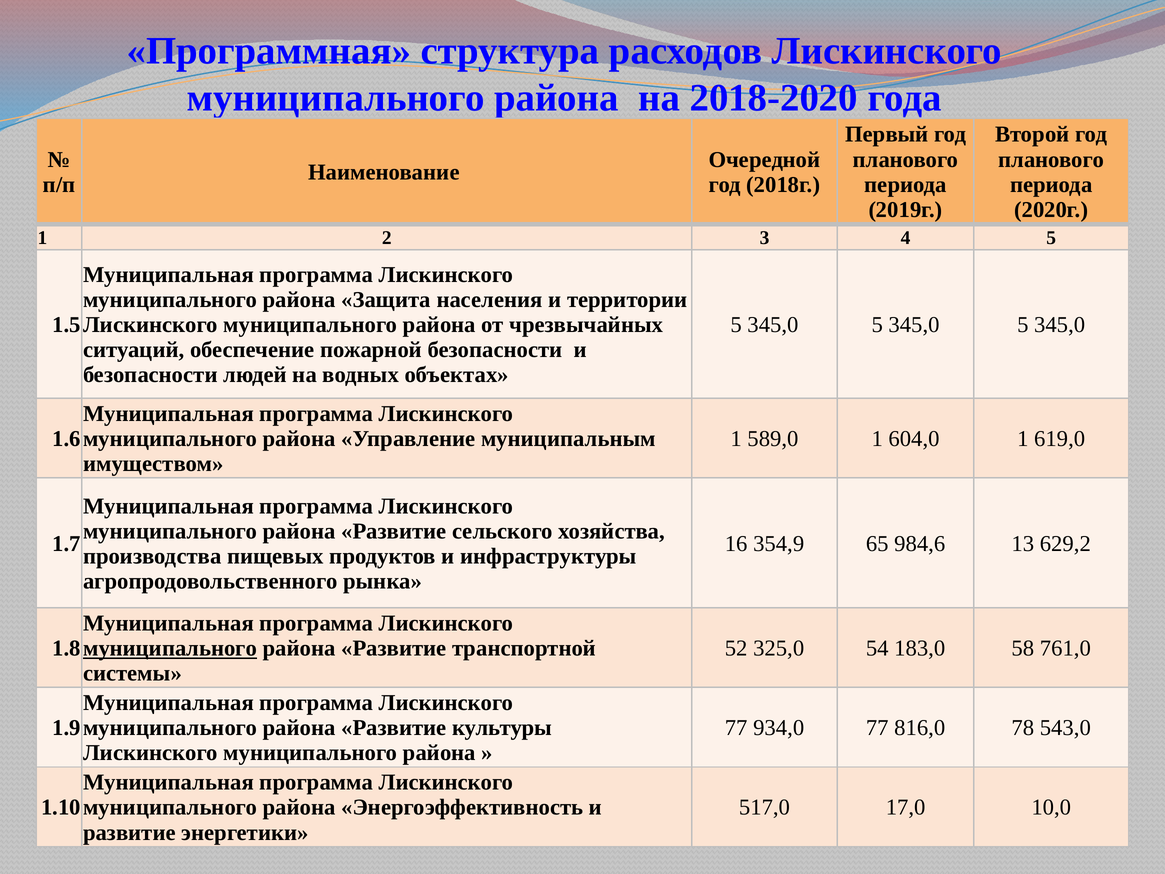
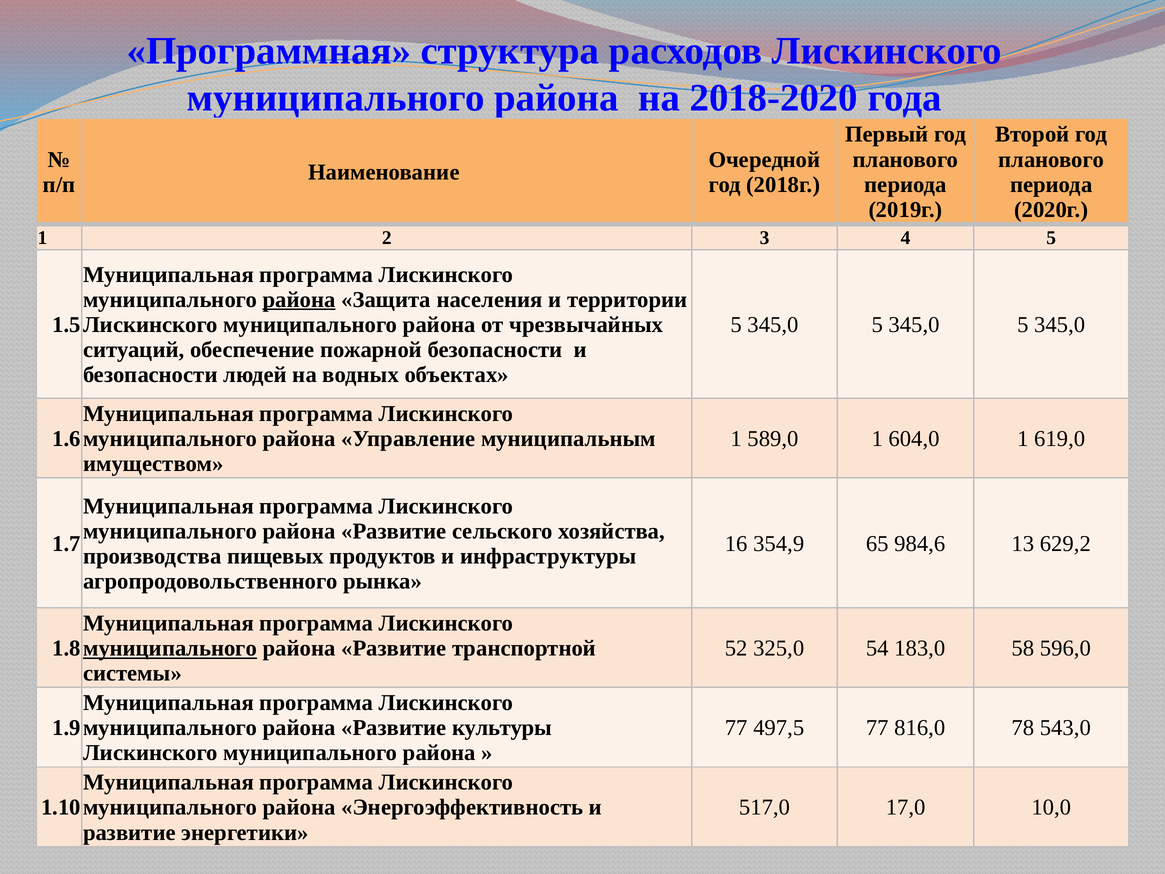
района underline: none -> present (299, 300)
761,0: 761,0 -> 596,0 (1065, 648)
934,0: 934,0 -> 497,5 (779, 728)
